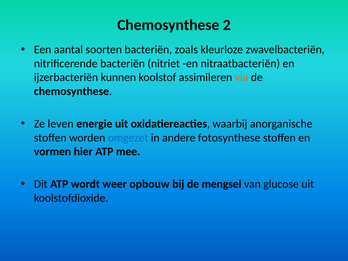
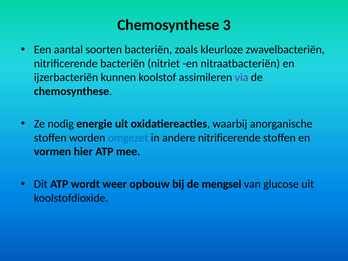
2: 2 -> 3 (227, 25)
via colour: orange -> purple (242, 77)
leven: leven -> nodig (61, 124)
andere fotosynthese: fotosynthese -> nitrificerende (229, 138)
